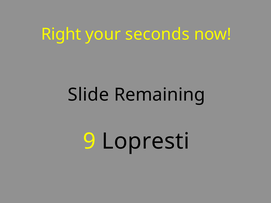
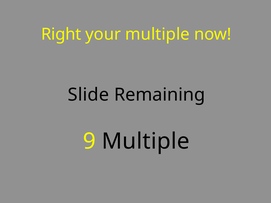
your seconds: seconds -> multiple (157, 34)
9 Lopresti: Lopresti -> Multiple (146, 141)
